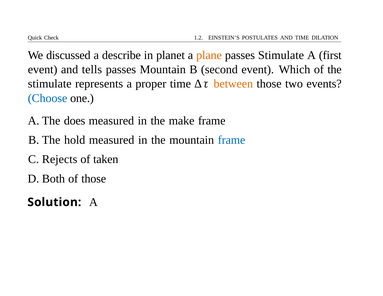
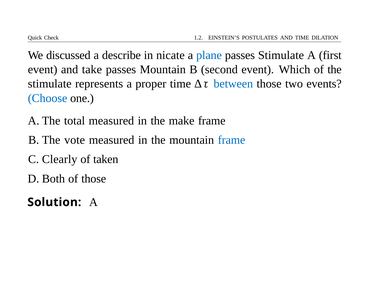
planet: planet -> nicate (170, 55)
plane colour: orange -> blue (209, 55)
tells: tells -> take (92, 69)
between colour: orange -> blue (233, 84)
does: does -> total (75, 121)
hold: hold -> vote (75, 140)
Rejects: Rejects -> Clearly (60, 159)
